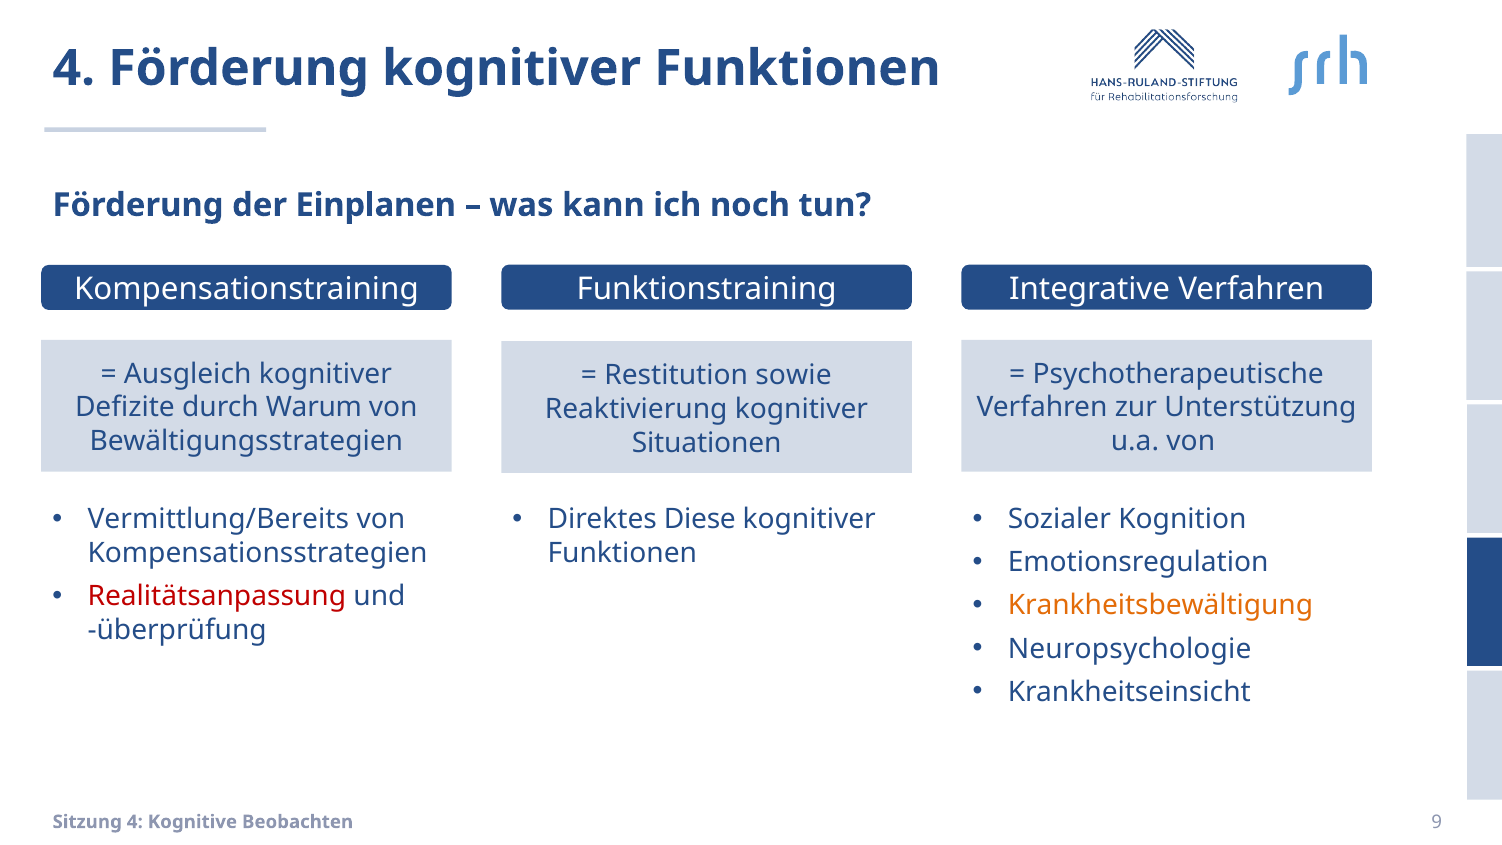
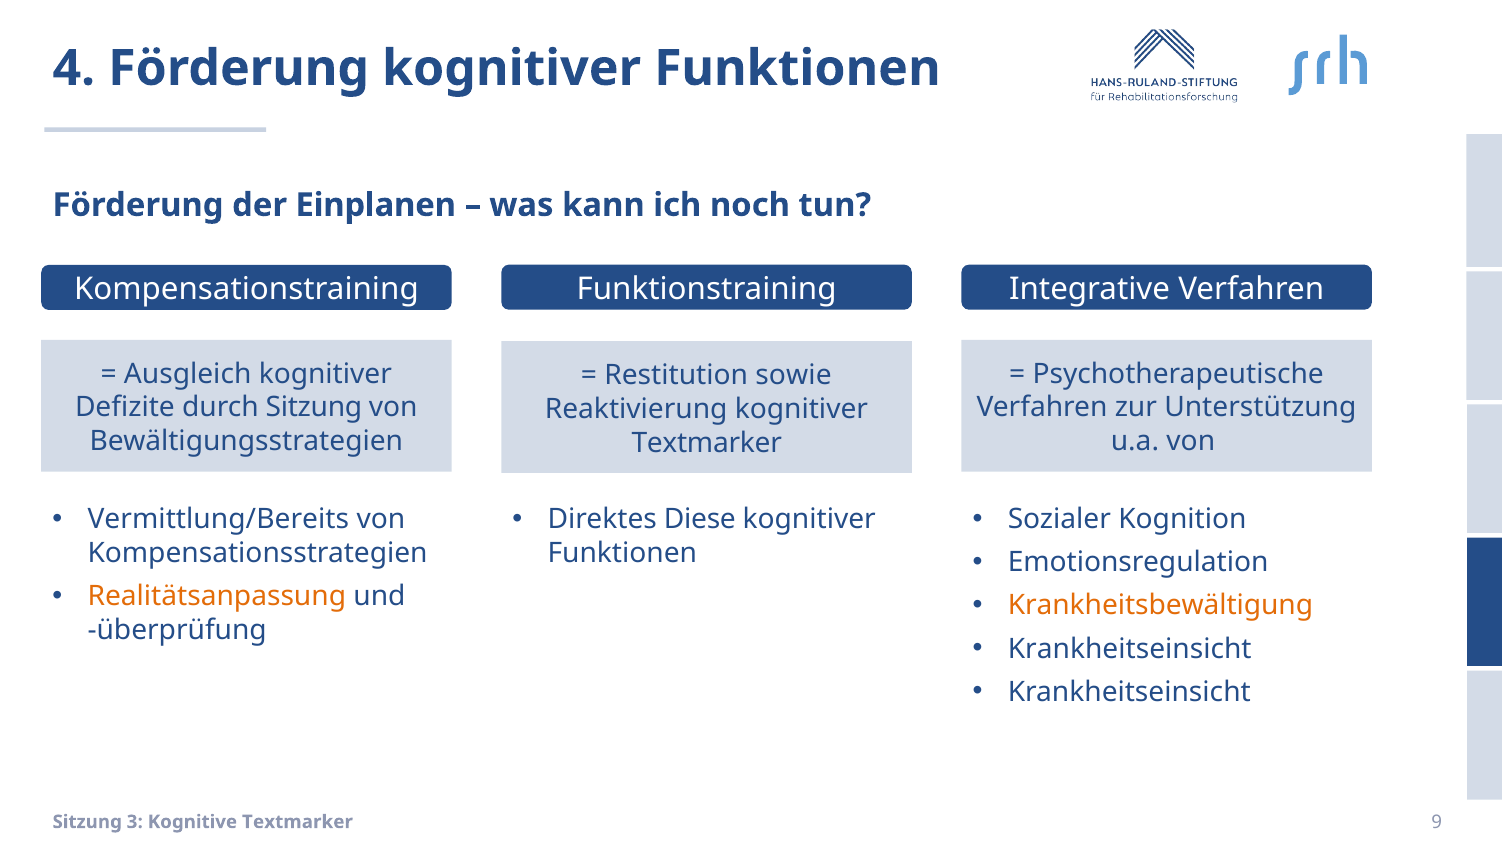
durch Warum: Warum -> Sitzung (314, 408)
Situationen: Situationen -> Textmarker (707, 443)
Realitätsanpassung colour: red -> orange (217, 596)
Neuropsychologie: Neuropsychologie -> Krankheitseinsicht (1130, 649)
Sitzung 4: 4 -> 3 (135, 822)
Kognitive Beobachten: Beobachten -> Textmarker (297, 822)
